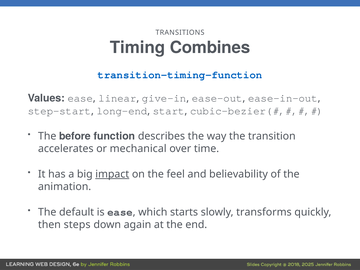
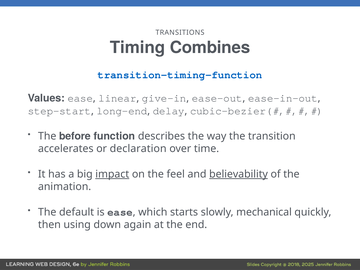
start: start -> delay (169, 111)
mechanical: mechanical -> declaration (138, 149)
believability underline: none -> present (239, 174)
transforms: transforms -> mechanical (264, 212)
steps: steps -> using (77, 225)
